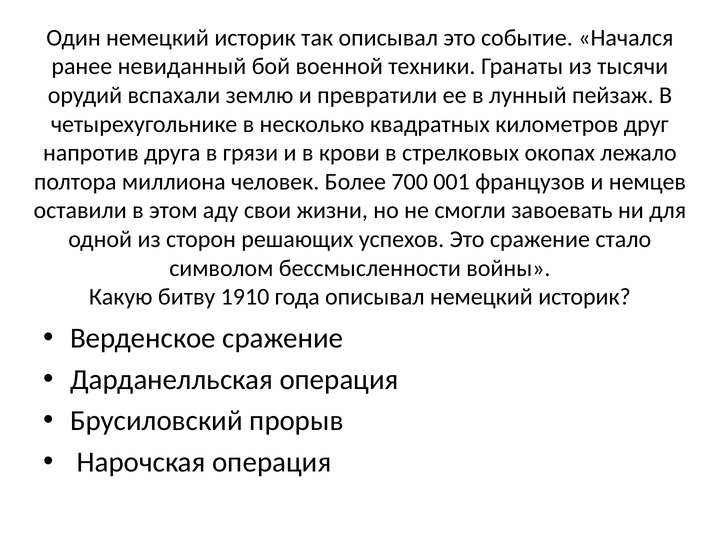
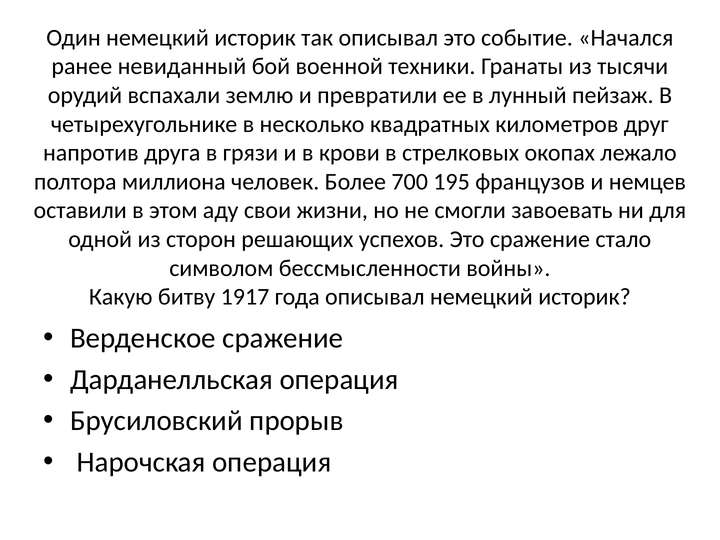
001: 001 -> 195 (452, 182)
1910: 1910 -> 1917 (245, 297)
